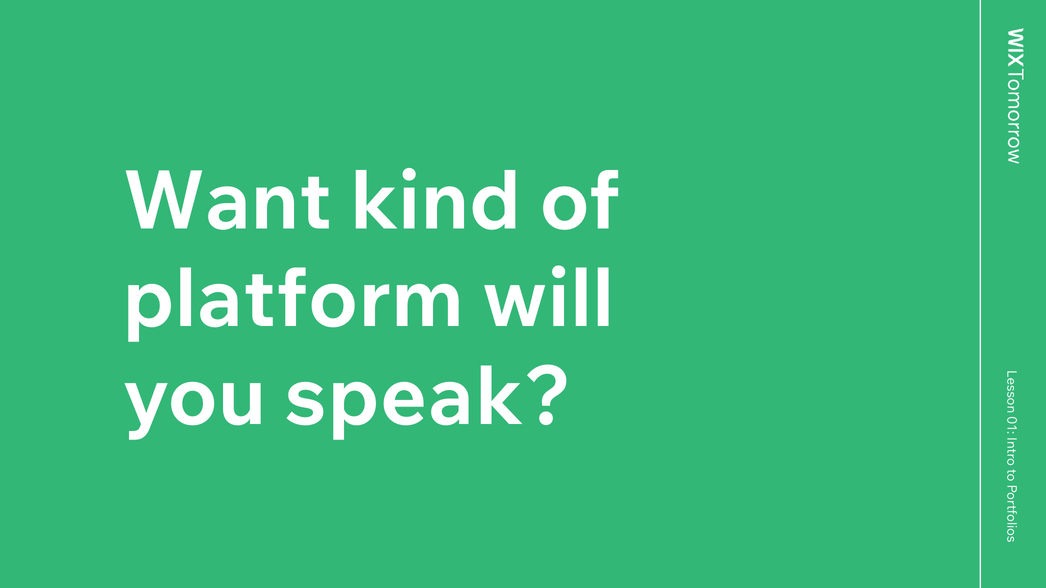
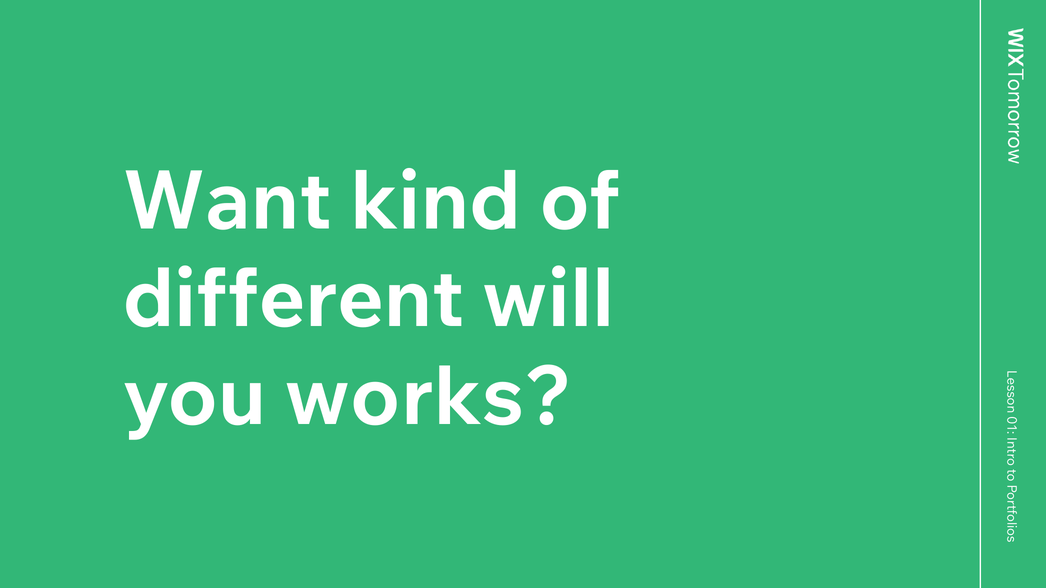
platform: platform -> different (294, 300)
speak: speak -> works (429, 397)
